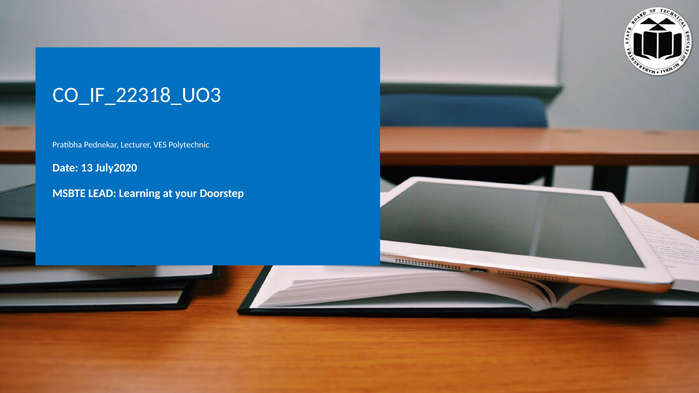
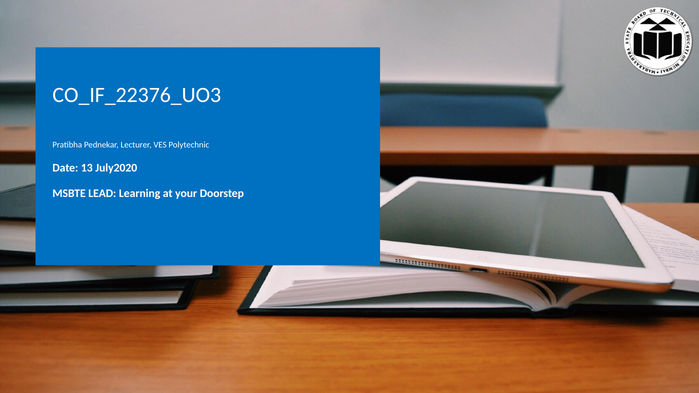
CO_IF_22318_UO3: CO_IF_22318_UO3 -> CO_IF_22376_UO3 (137, 95)
